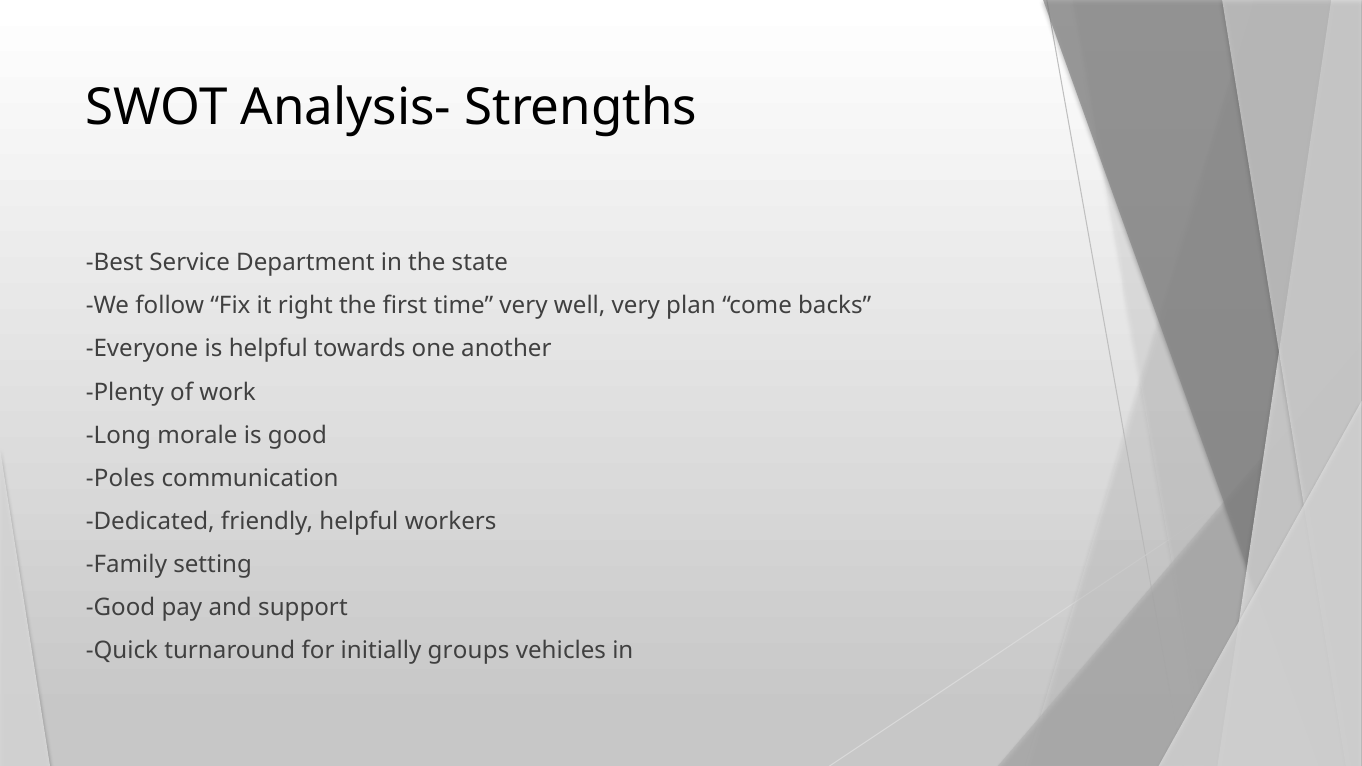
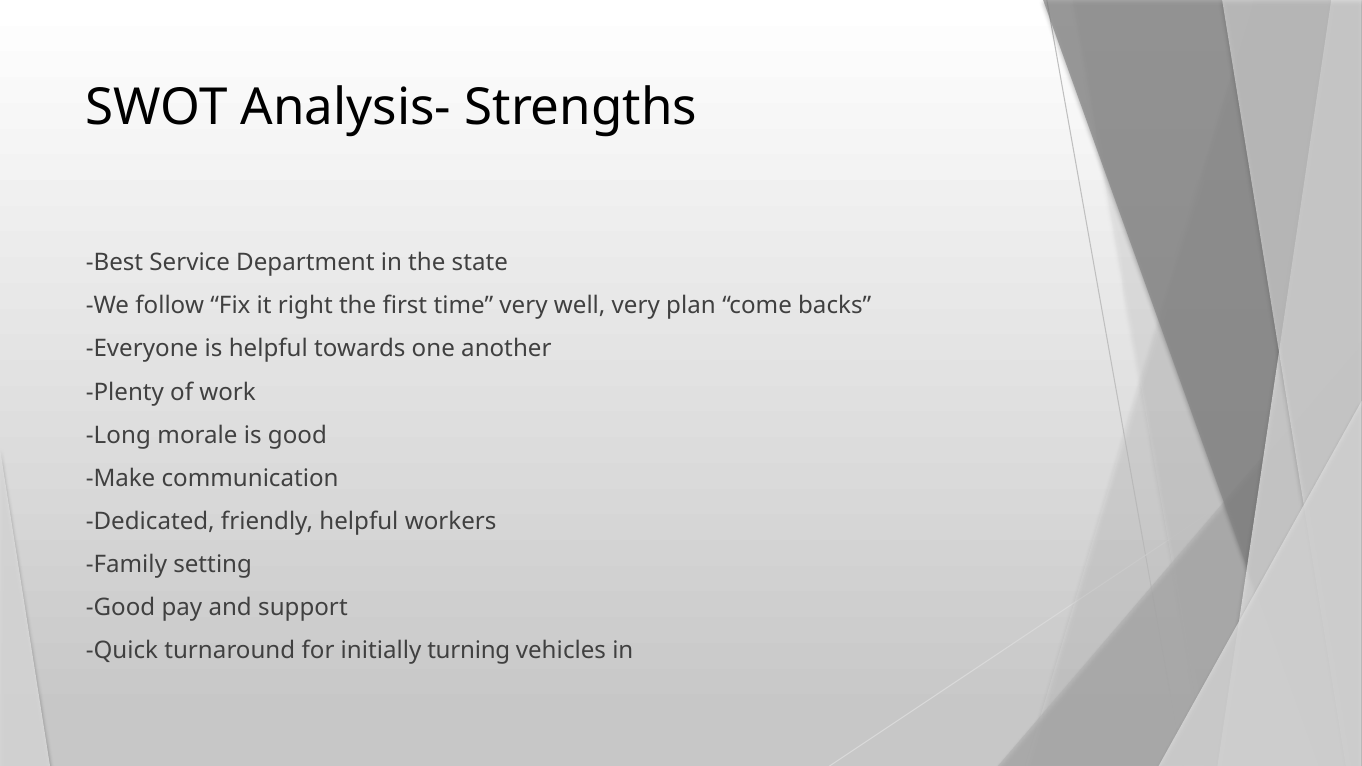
Poles: Poles -> Make (121, 478)
groups: groups -> turning (469, 651)
